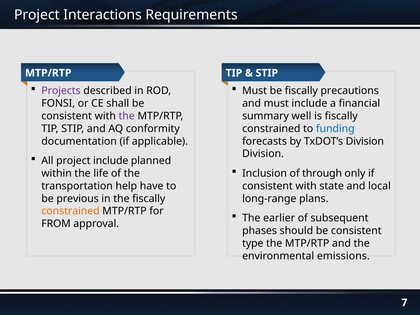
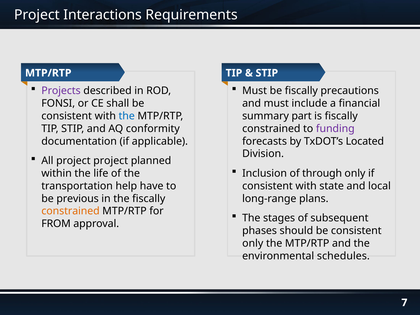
the colour: purple -> blue (127, 116)
well: well -> part (302, 116)
funding colour: blue -> purple (335, 129)
TxDOT’s Division: Division -> Located (365, 141)
project include: include -> project (111, 161)
earlier: earlier -> stages (279, 218)
type: type -> only (253, 243)
emissions: emissions -> schedules (343, 256)
